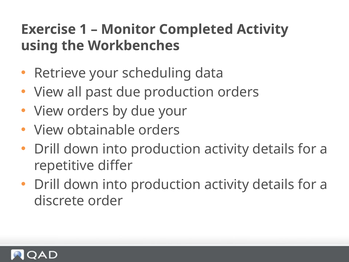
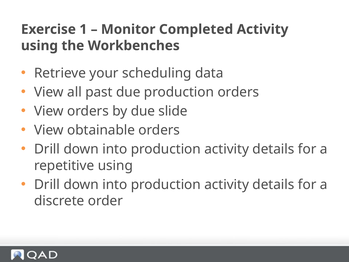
due your: your -> slide (173, 111)
repetitive differ: differ -> using (115, 165)
